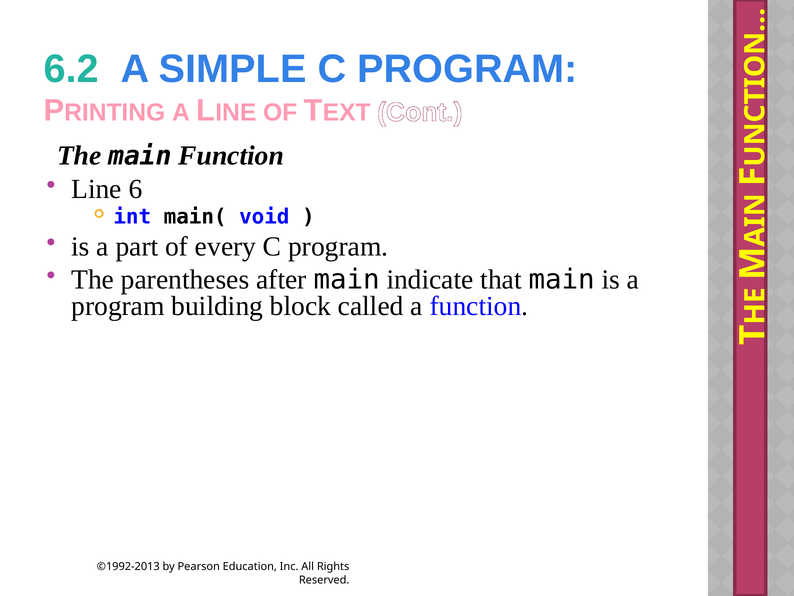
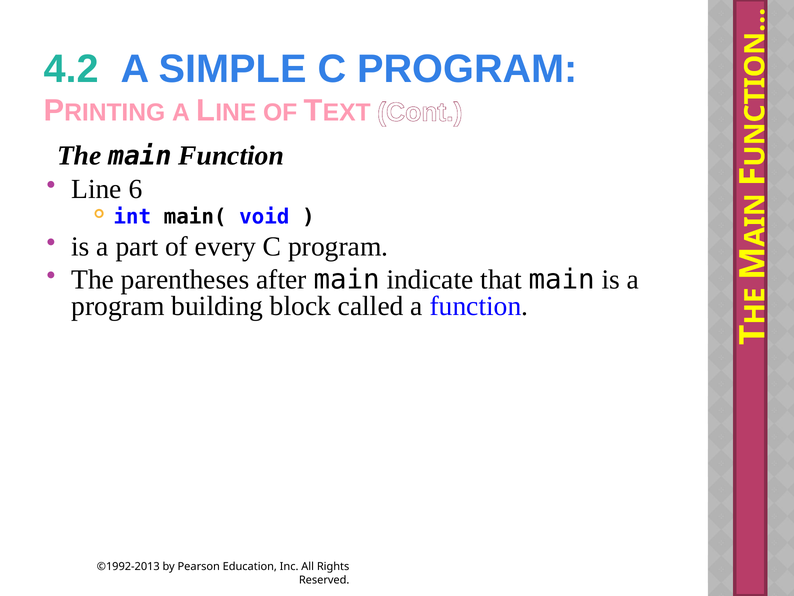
6.2: 6.2 -> 4.2 (71, 69)
